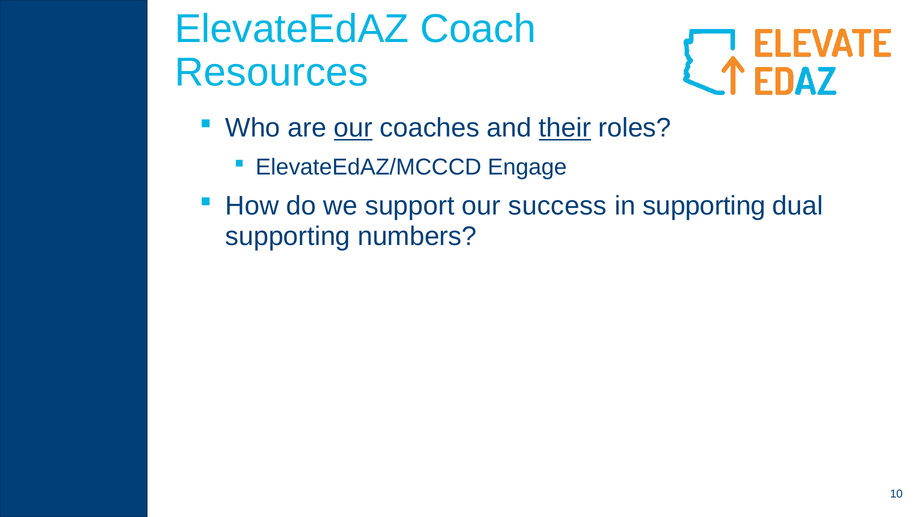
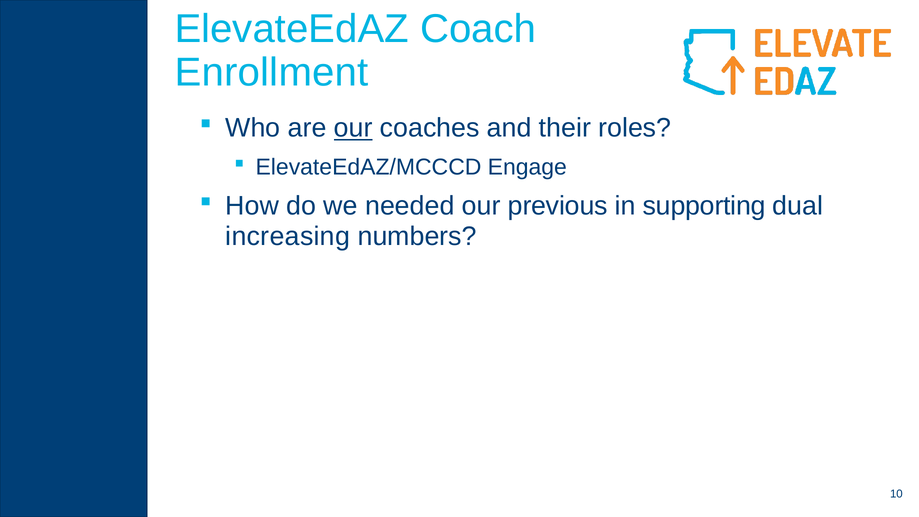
Resources: Resources -> Enrollment (272, 73)
their underline: present -> none (565, 128)
support: support -> needed (410, 206)
success: success -> previous (558, 206)
supporting: supporting -> increasing (288, 237)
